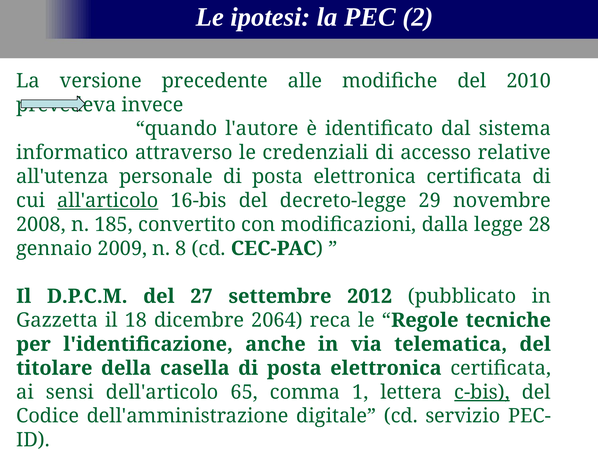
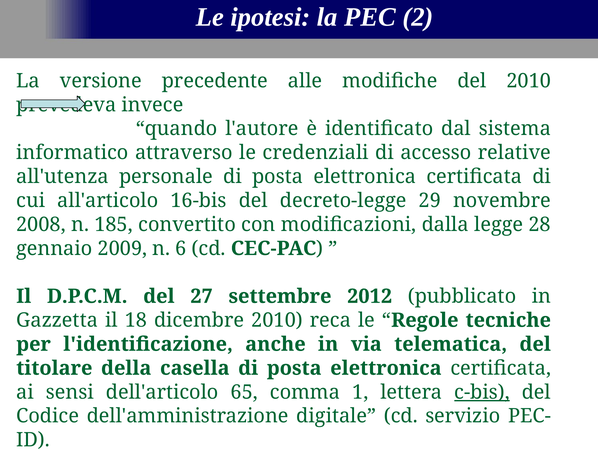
all'articolo underline: present -> none (108, 200)
8: 8 -> 6 (181, 248)
dicembre 2064: 2064 -> 2010 (277, 320)
